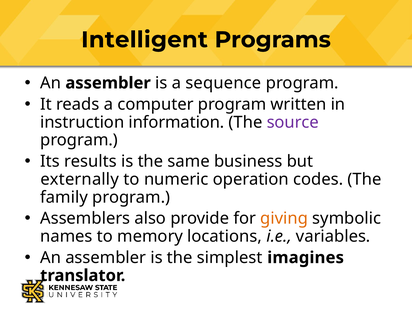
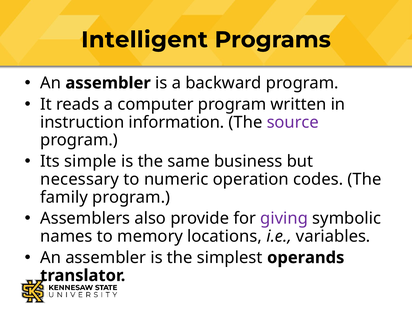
sequence: sequence -> backward (223, 83)
results: results -> simple (90, 161)
externally: externally -> necessary (80, 179)
giving colour: orange -> purple (284, 218)
imagines: imagines -> operands (306, 258)
